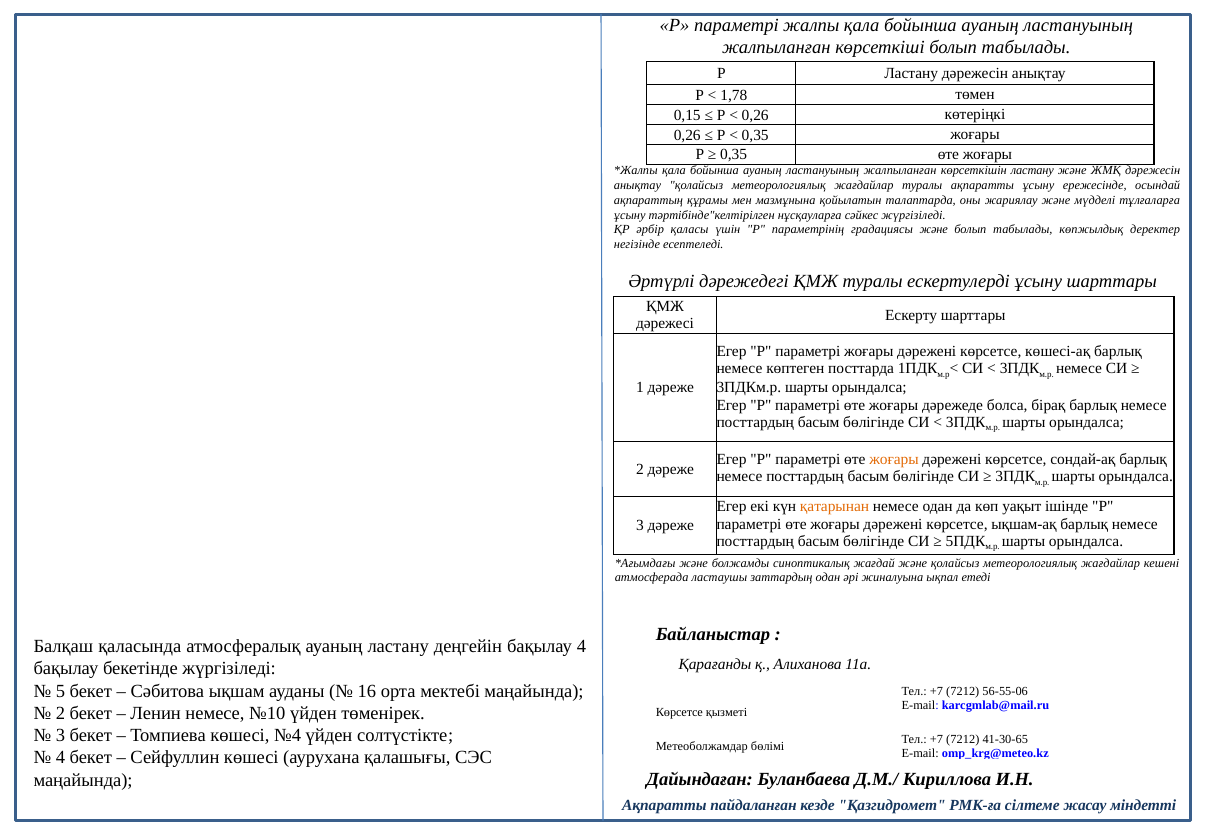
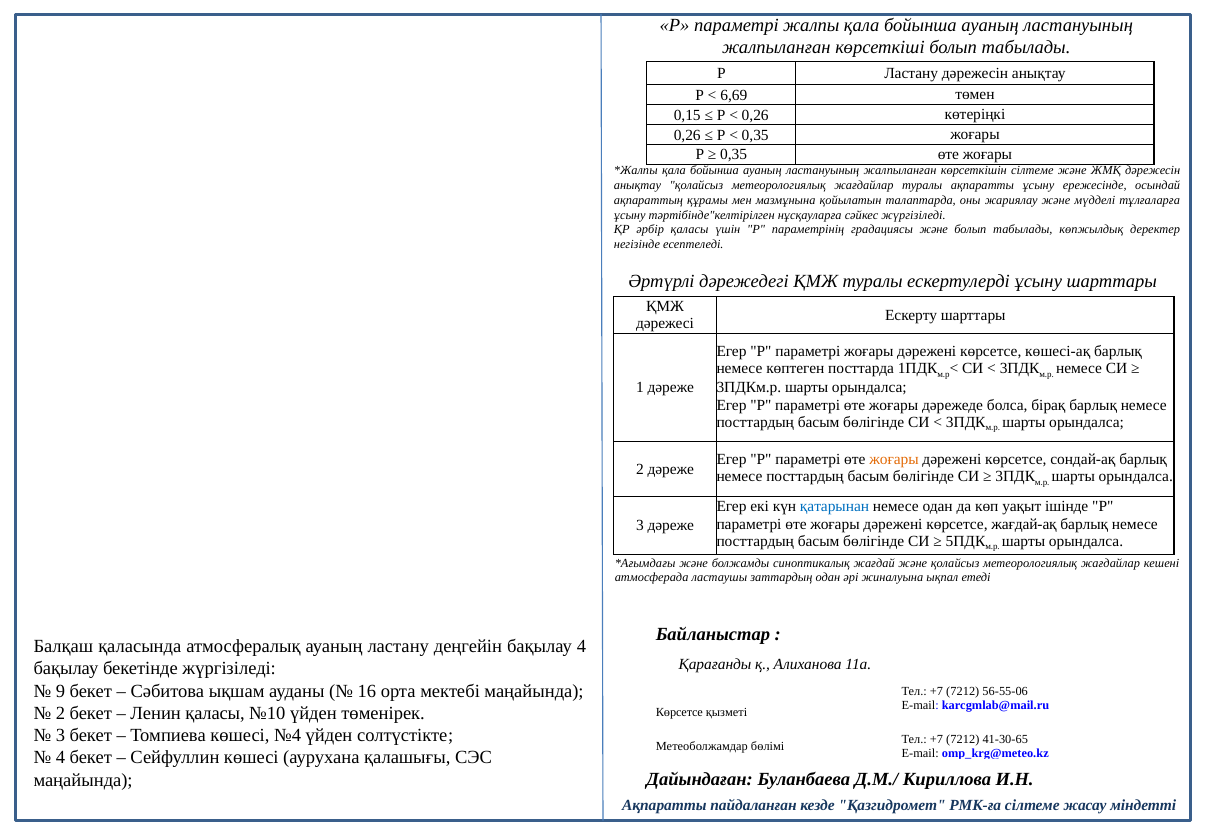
1,78: 1,78 -> 6,69 (734, 95)
көрсеткішін ластану: ластану -> сілтеме (1032, 171)
қатарынан colour: orange -> blue (835, 507)
ықшам-ақ: ықшам-ақ -> жағдай-ақ (1024, 524)
5: 5 -> 9 (60, 691)
Ленин немесе: немесе -> қаласы (215, 713)
